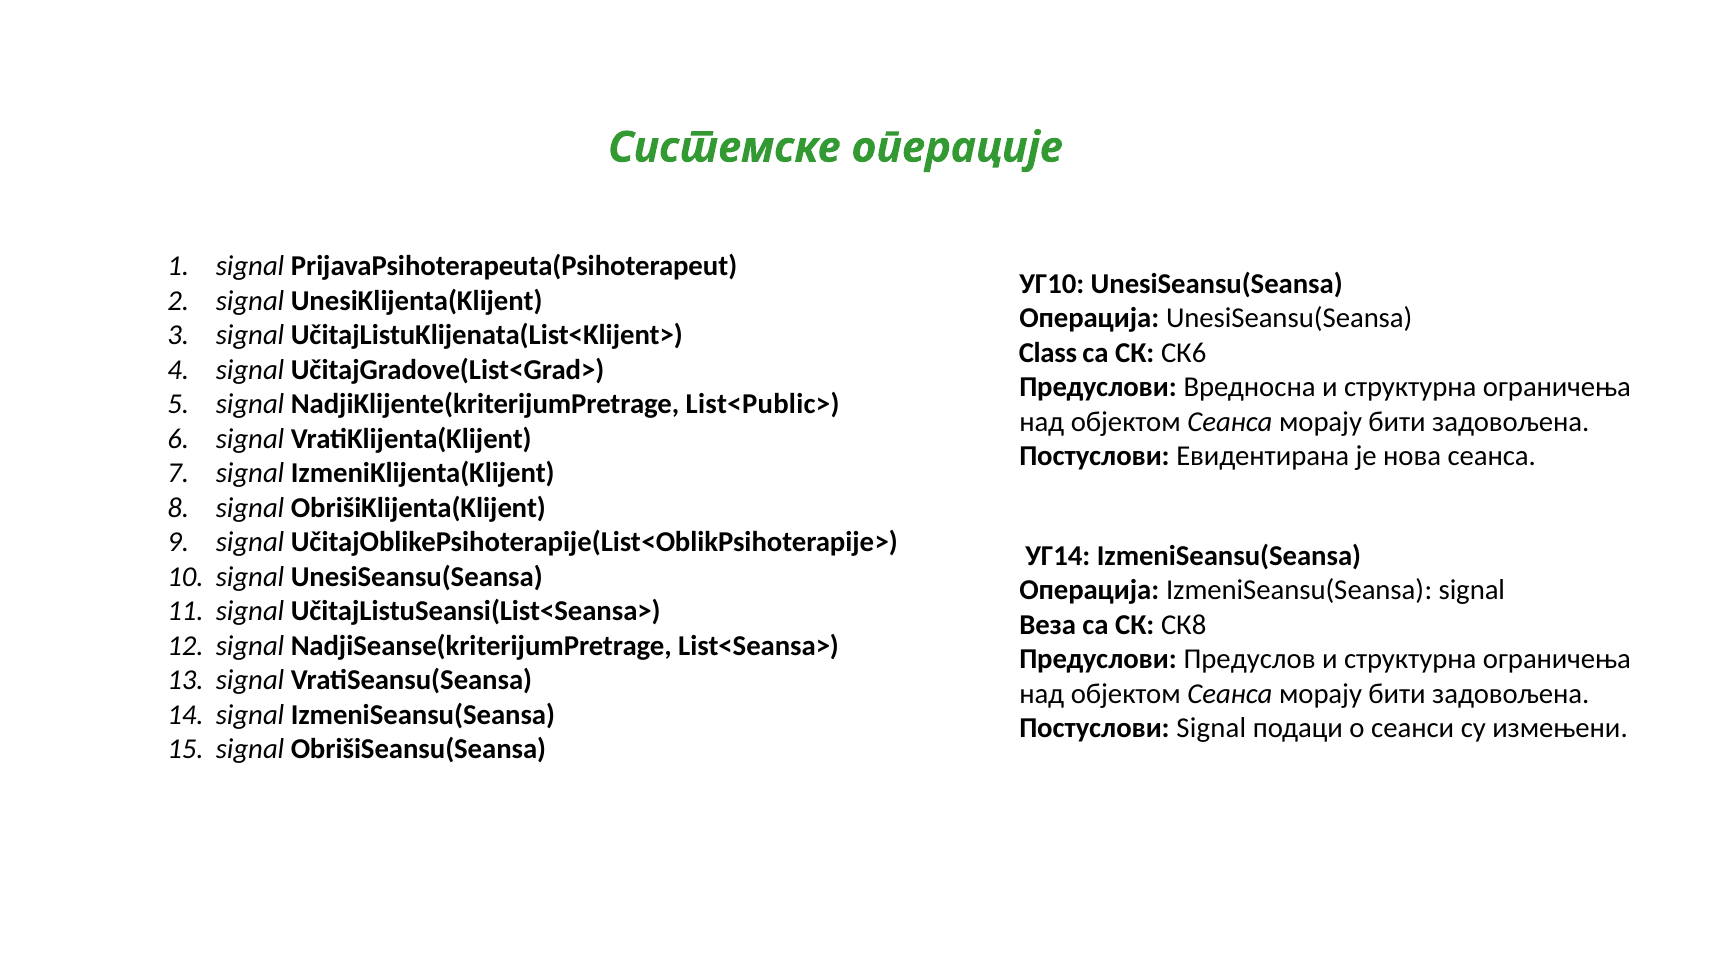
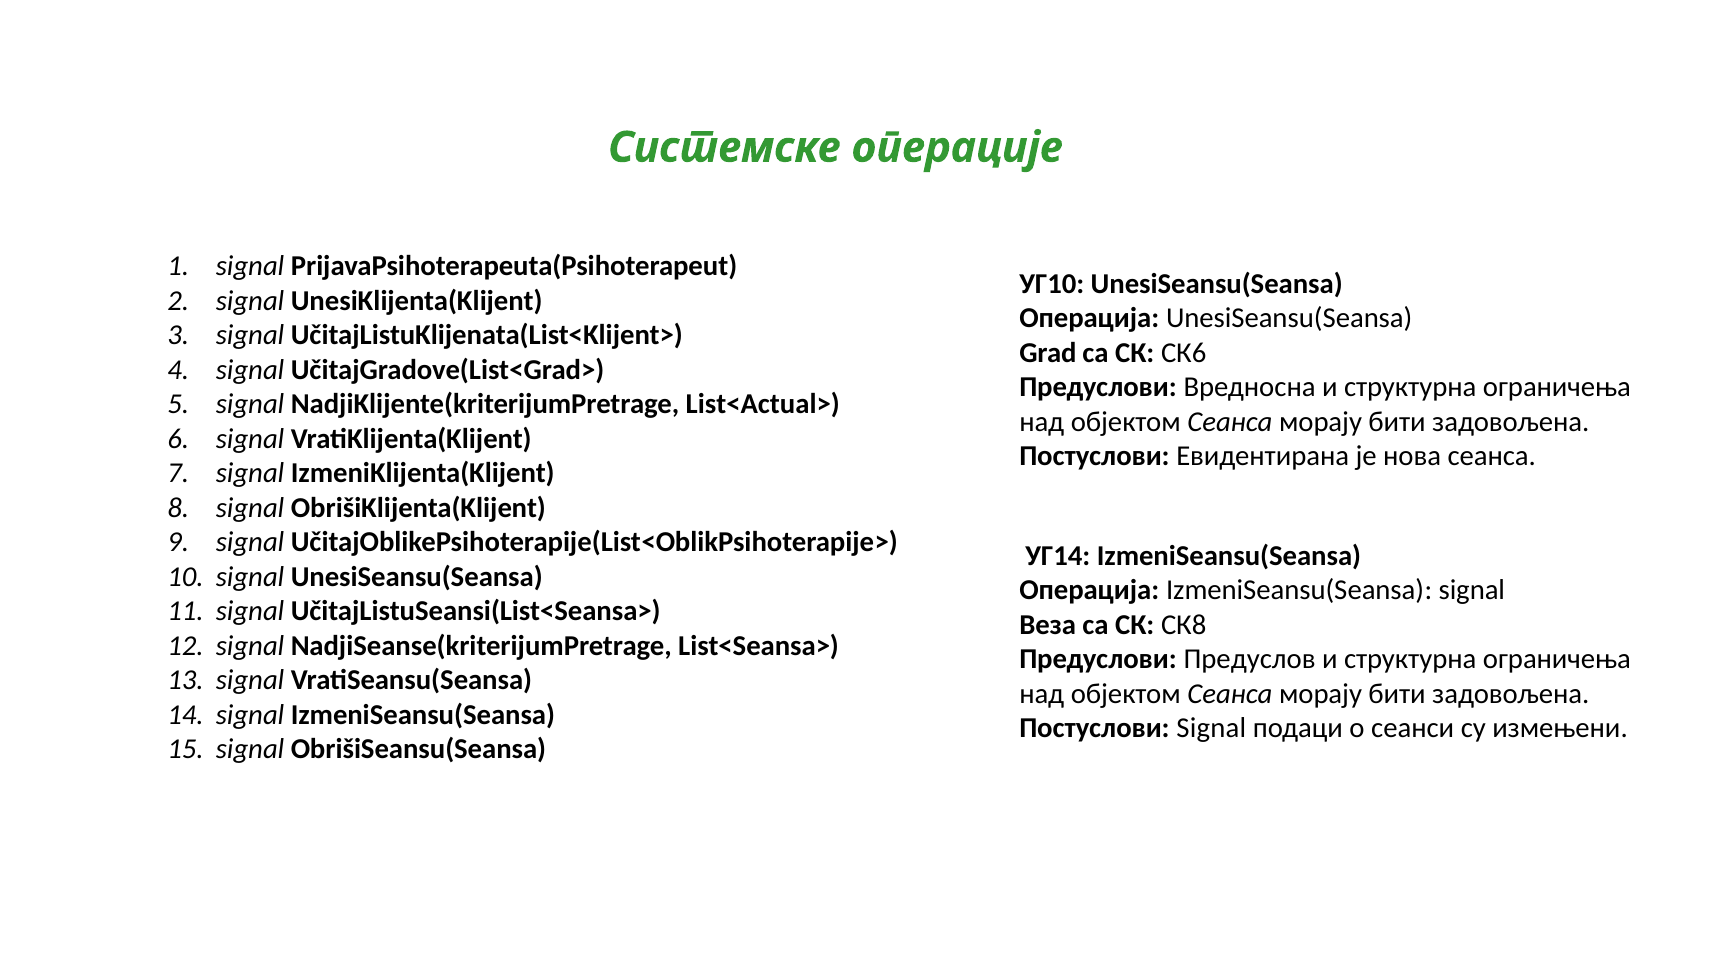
Class: Class -> Grad (1048, 353)
List<Public>: List<Public> -> List<Actual> (763, 404)
